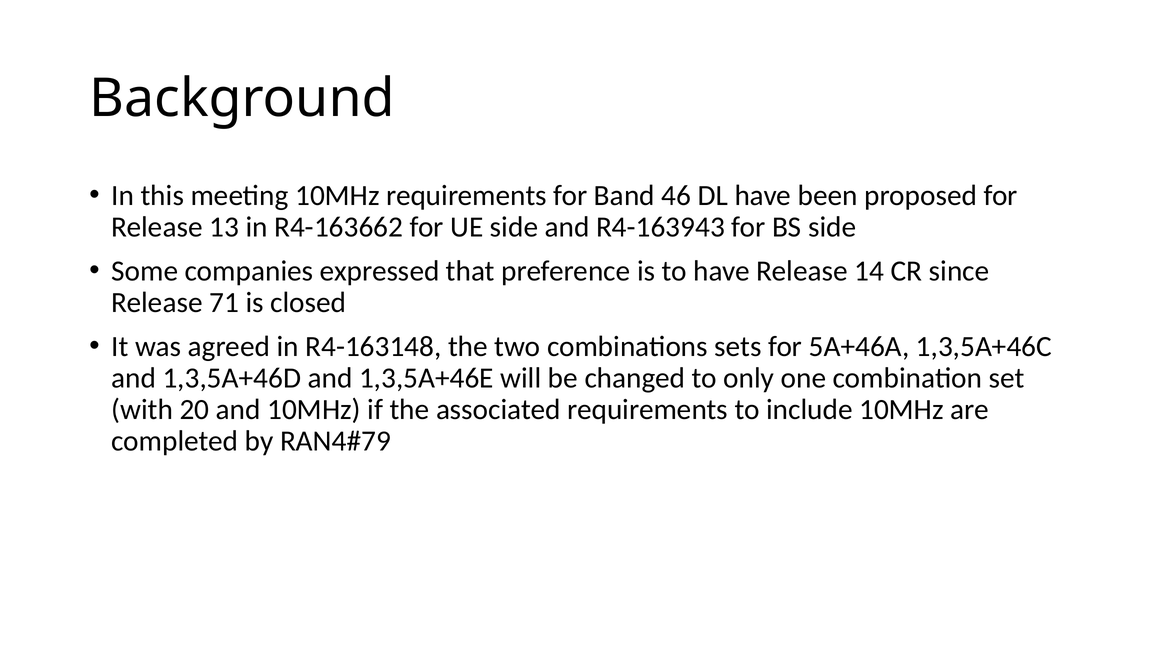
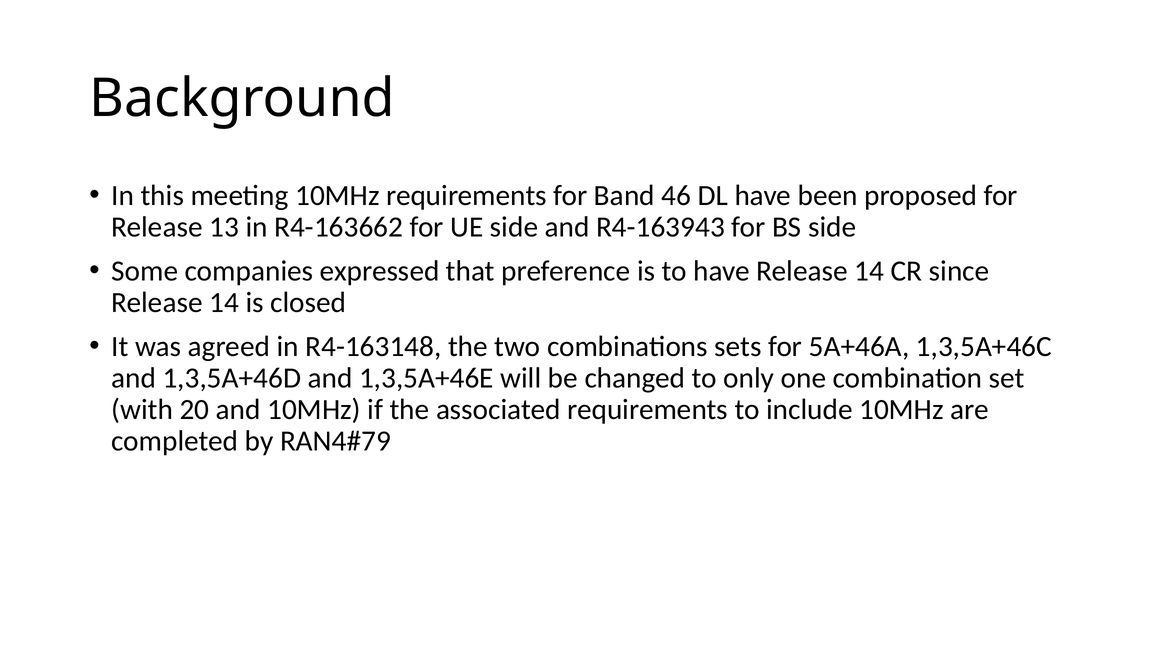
71: 71 -> 14 (224, 303)
